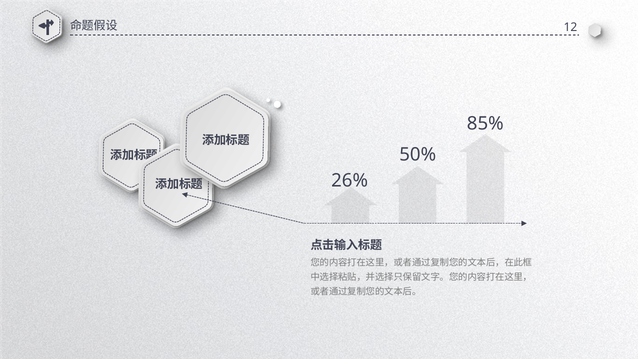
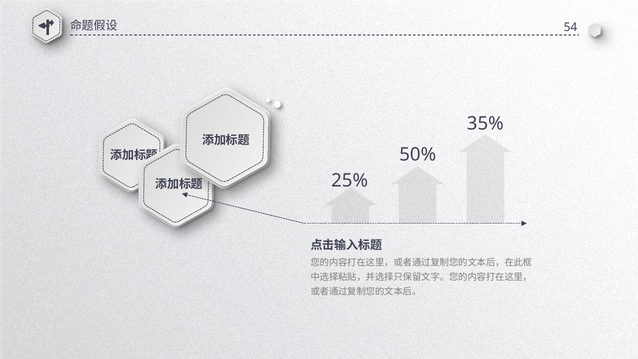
12: 12 -> 54 (571, 27)
85%: 85% -> 35% (485, 124)
26%: 26% -> 25% (350, 181)
